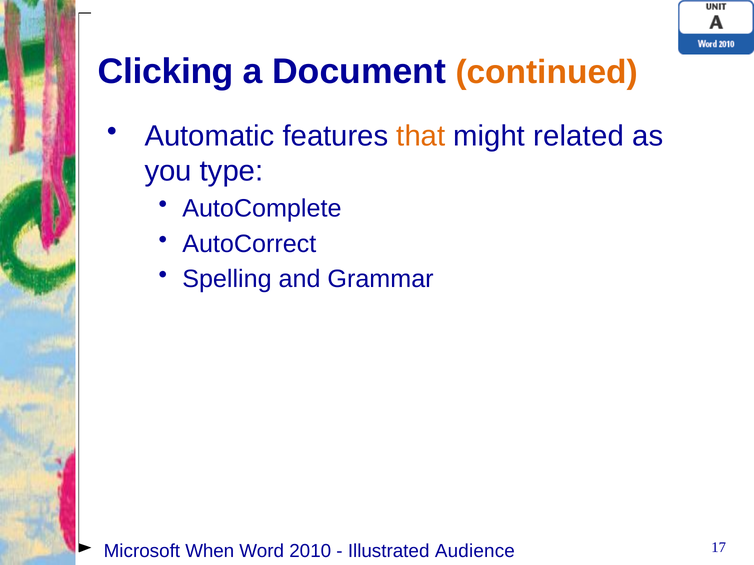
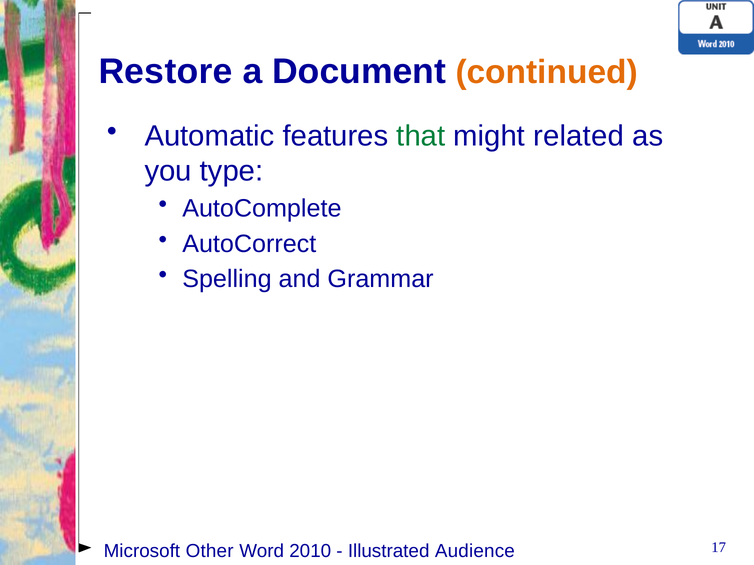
Clicking: Clicking -> Restore (165, 72)
that colour: orange -> green (421, 136)
When: When -> Other (210, 552)
